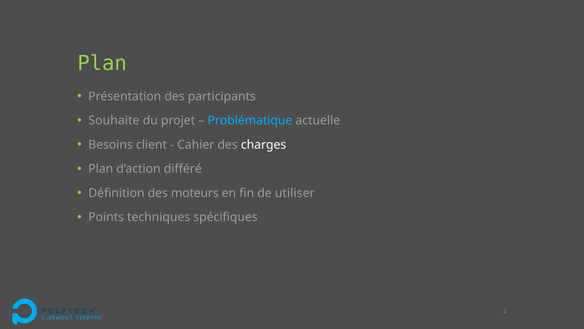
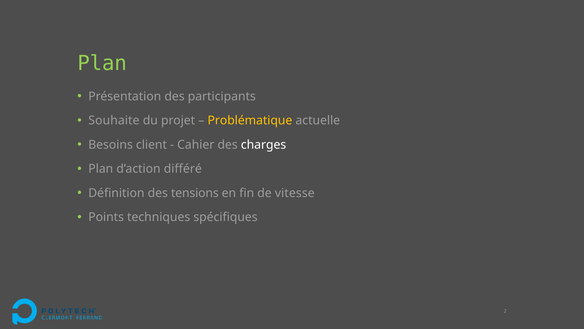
Problématique colour: light blue -> yellow (250, 120)
moteurs: moteurs -> tensions (195, 193)
utiliser: utiliser -> vitesse (295, 193)
